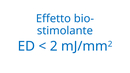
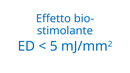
2: 2 -> 5 (54, 46)
